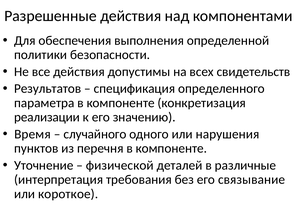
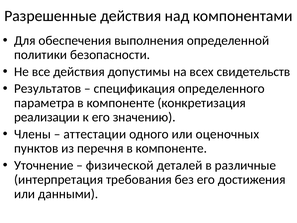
Время: Время -> Члены (33, 134)
случайного: случайного -> аттестации (95, 134)
нарушения: нарушения -> оценочных (227, 134)
связывание: связывание -> достижения (252, 179)
короткое: короткое -> данными (68, 194)
